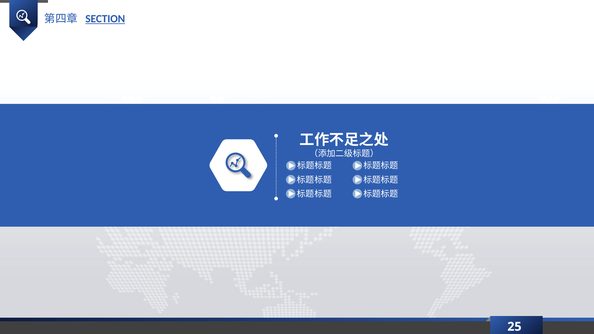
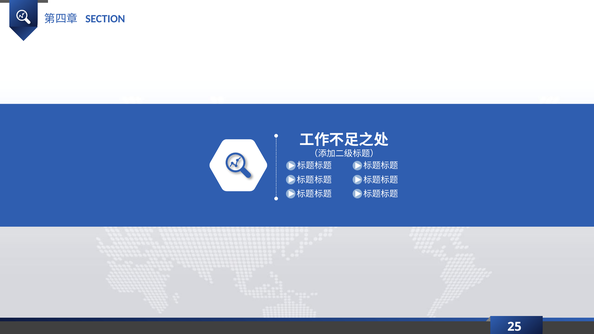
SECTION underline: present -> none (105, 19)
